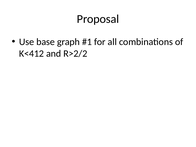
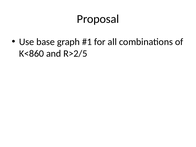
K<412: K<412 -> K<860 (32, 54)
R>2/2: R>2/2 -> R>2/5 (75, 54)
